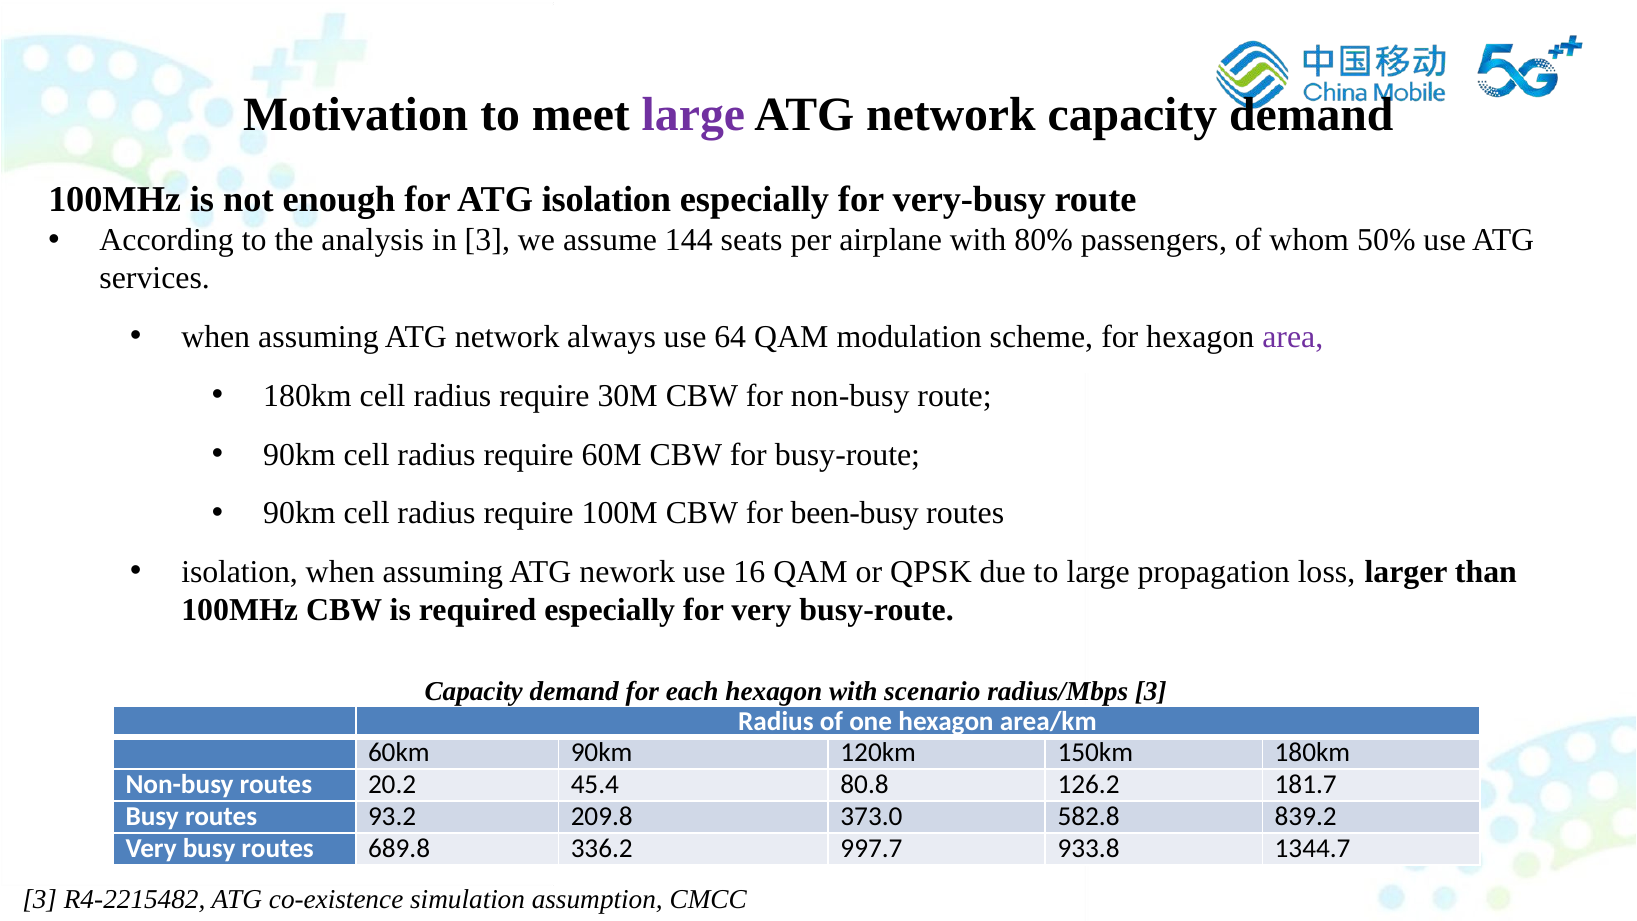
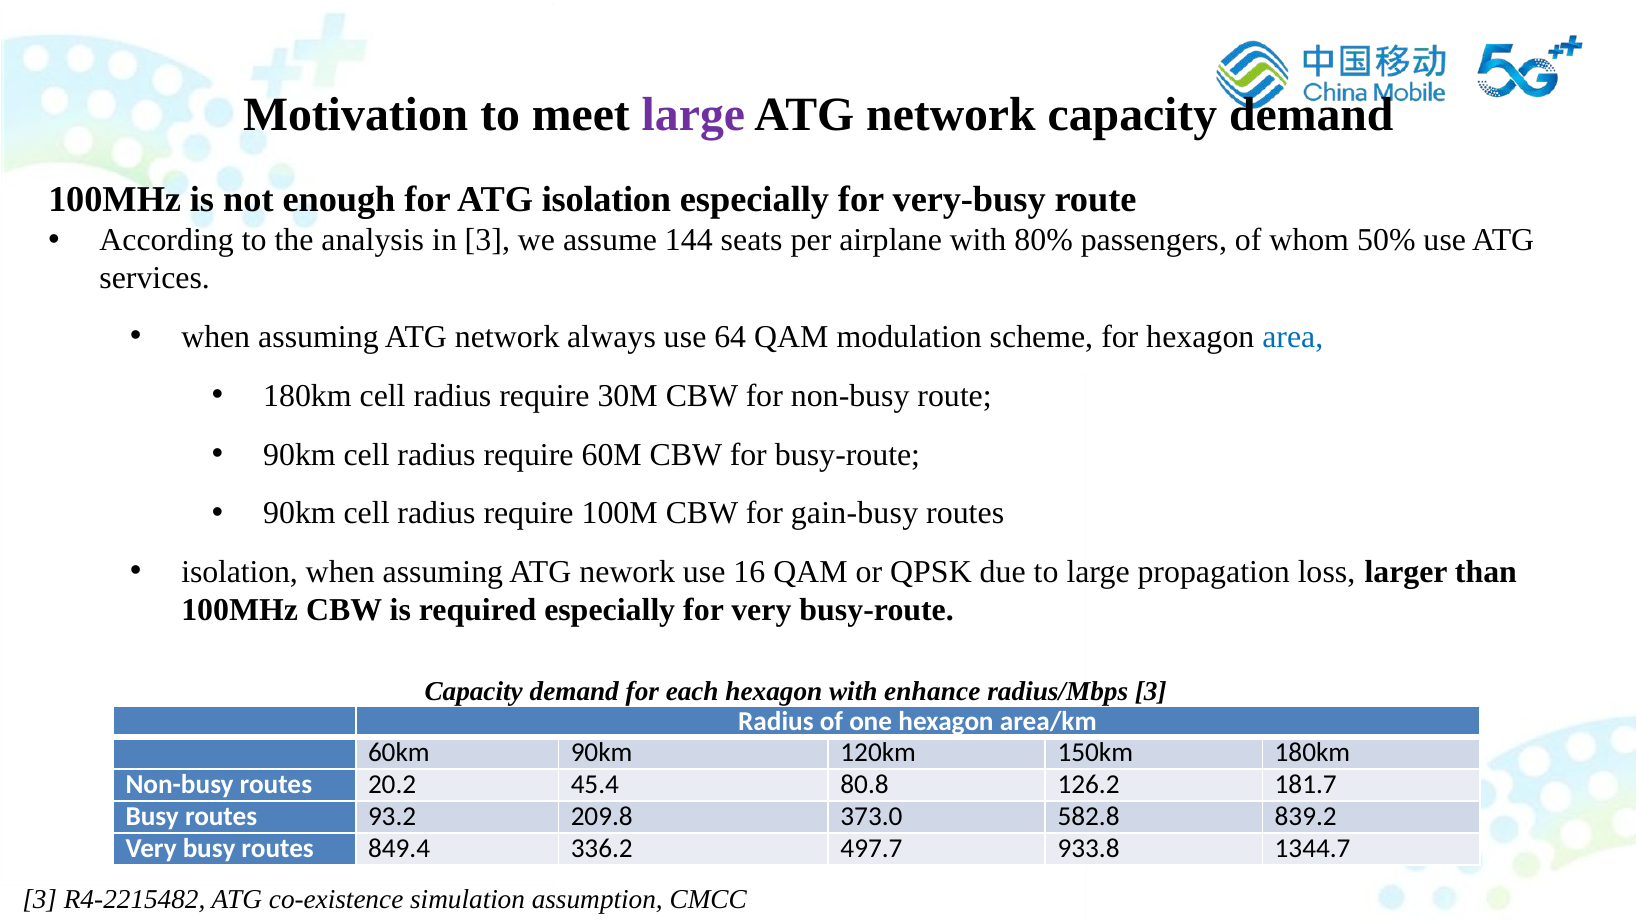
area colour: purple -> blue (1293, 337)
been-busy: been-busy -> gain-busy (855, 513)
scenario: scenario -> enhance (932, 691)
689.8: 689.8 -> 849.4 (399, 849)
997.7: 997.7 -> 497.7 (871, 849)
